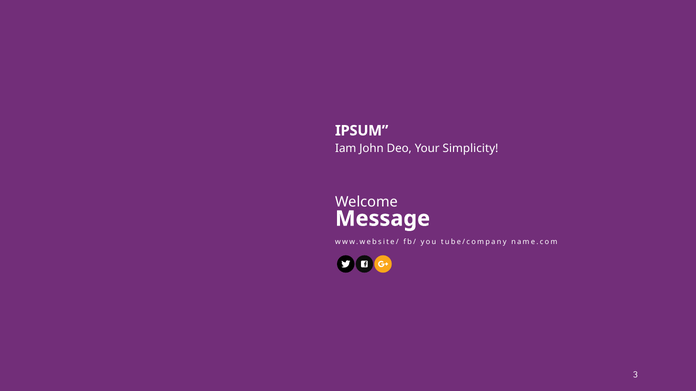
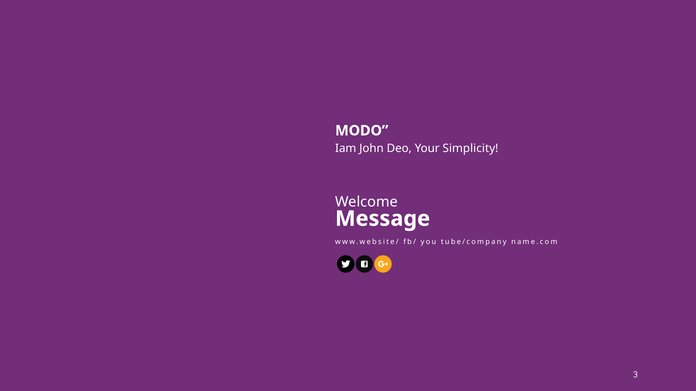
IPSUM: IPSUM -> MODO (362, 131)
